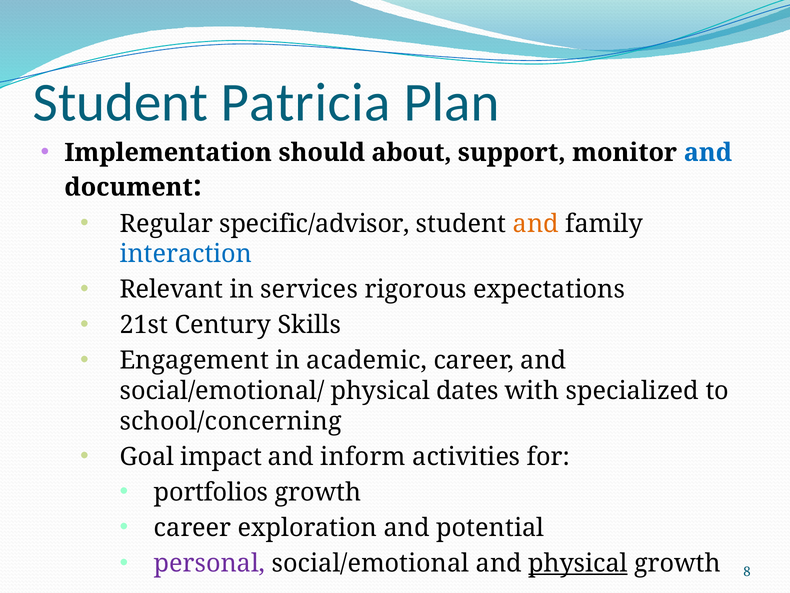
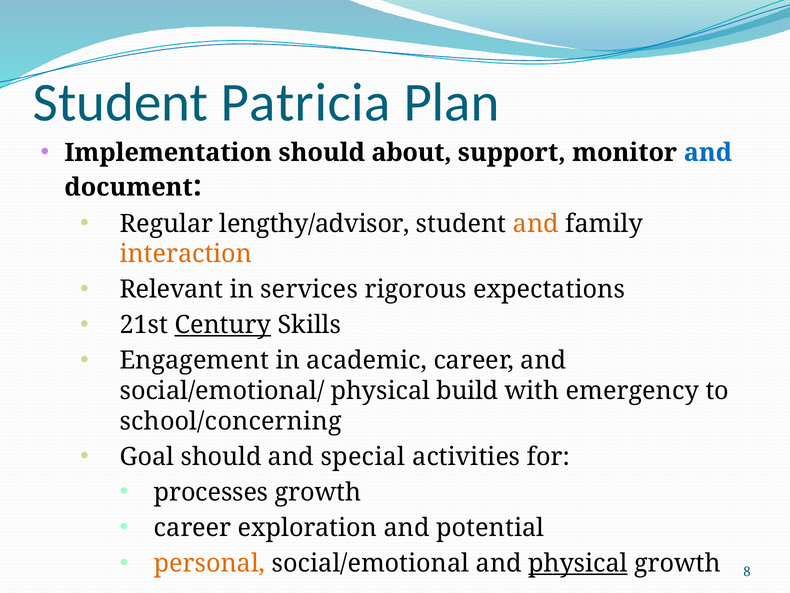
specific/advisor: specific/advisor -> lengthy/advisor (315, 224)
interaction colour: blue -> orange (186, 254)
Century underline: none -> present (223, 325)
dates: dates -> build (467, 391)
specialized: specialized -> emergency (632, 391)
Goal impact: impact -> should (221, 456)
inform: inform -> special (363, 456)
portfolios: portfolios -> processes (211, 492)
personal colour: purple -> orange (210, 563)
